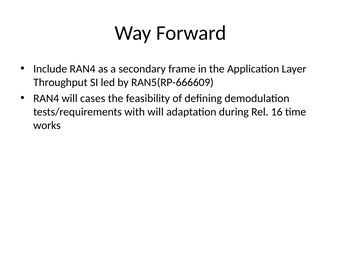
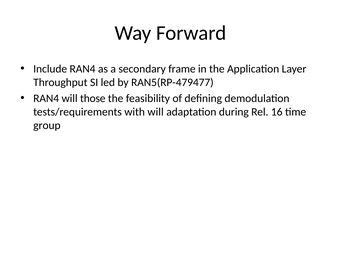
RAN5(RP-666609: RAN5(RP-666609 -> RAN5(RP-479477 (172, 83)
cases: cases -> those (93, 99)
works: works -> group (47, 126)
